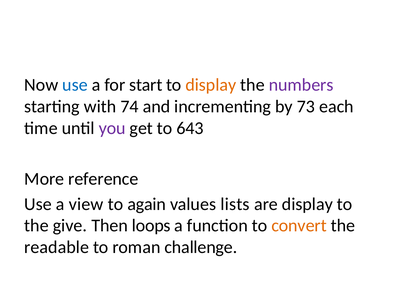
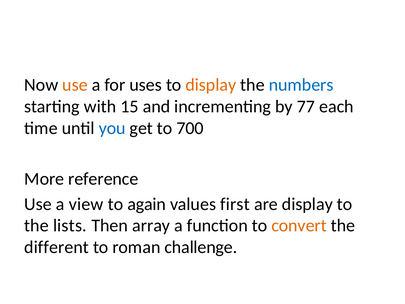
use colour: blue -> orange (75, 85)
start: start -> uses (146, 85)
numbers colour: purple -> blue (301, 85)
74: 74 -> 15 (130, 107)
73: 73 -> 77 (306, 107)
you colour: purple -> blue (112, 128)
643: 643 -> 700 (190, 128)
lists: lists -> first (235, 204)
give: give -> lists (70, 226)
loops: loops -> array (151, 226)
readable: readable -> different (57, 247)
